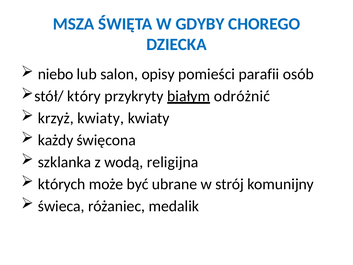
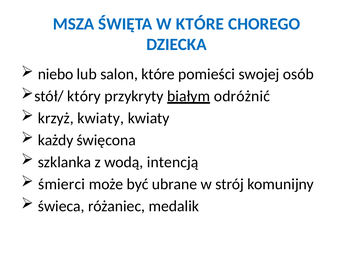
W GDYBY: GDYBY -> KTÓRE (200, 24)
salon opisy: opisy -> które (158, 74)
parafii: parafii -> swojej (259, 74)
religijna: religijna -> intencją (173, 162)
których: których -> śmierci (62, 184)
